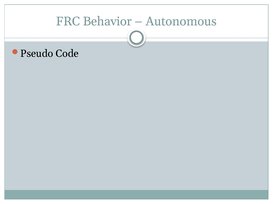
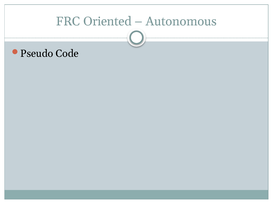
Behavior: Behavior -> Oriented (107, 21)
